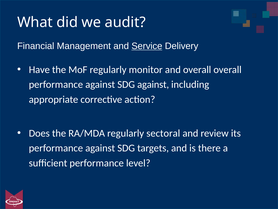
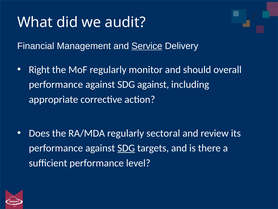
Have: Have -> Right (39, 70)
and overall: overall -> should (197, 70)
SDG underline: none -> present (126, 148)
